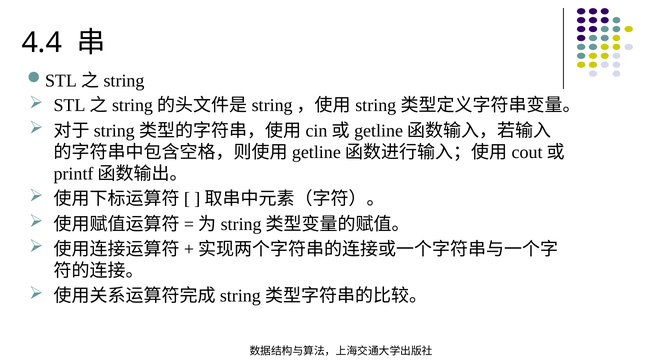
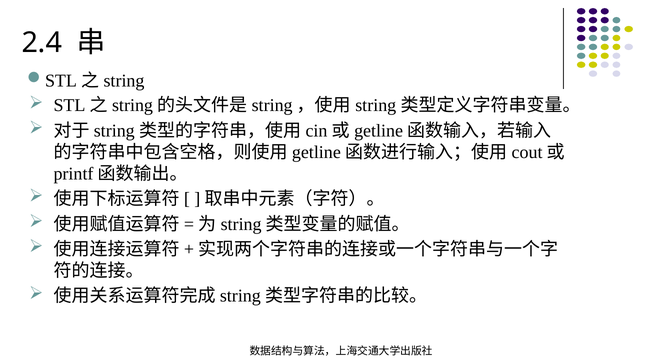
4.4: 4.4 -> 2.4 (42, 43)
